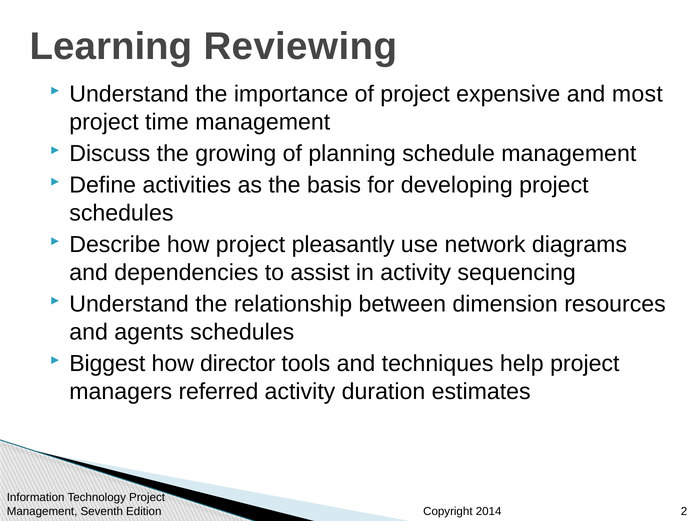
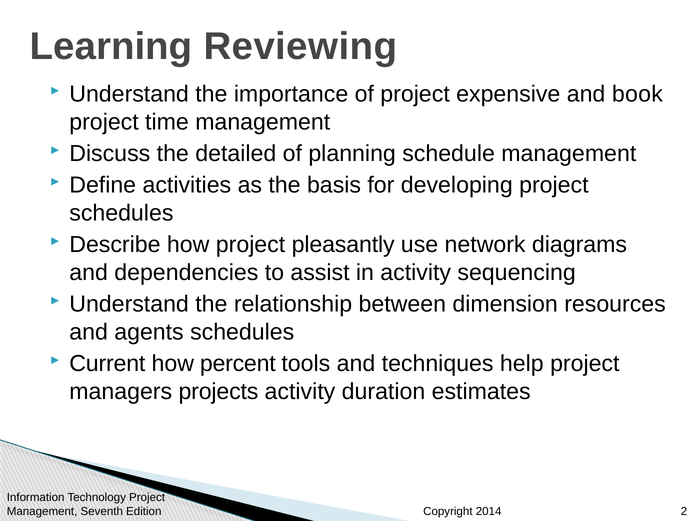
most: most -> book (637, 94)
growing: growing -> detailed (236, 154)
Biggest: Biggest -> Current (107, 363)
director: director -> percent (238, 363)
referred: referred -> projects (218, 391)
